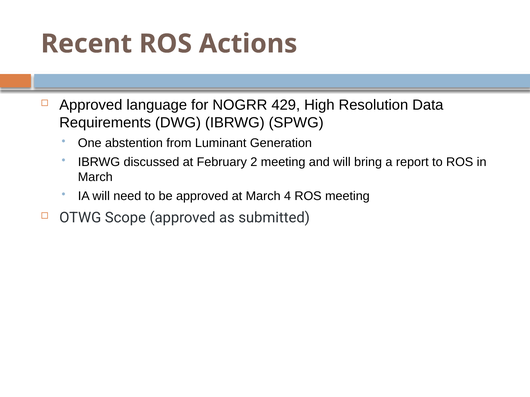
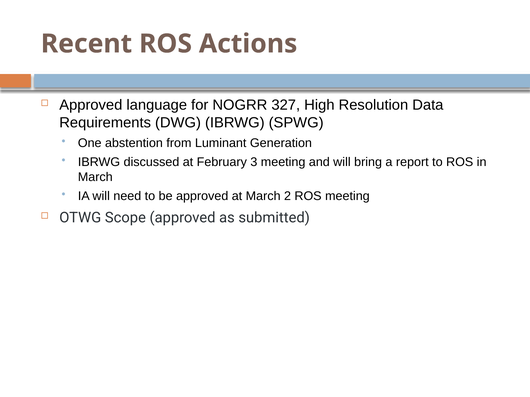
429: 429 -> 327 (286, 105)
2: 2 -> 3 (254, 162)
4: 4 -> 2 (287, 196)
